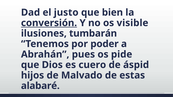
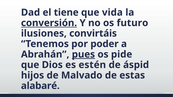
justo: justo -> tiene (66, 12)
bien: bien -> vida (112, 12)
visible: visible -> futuro (132, 23)
tumbarán: tumbarán -> convirtáis (93, 33)
pues underline: none -> present (83, 55)
cuero: cuero -> estén (92, 65)
